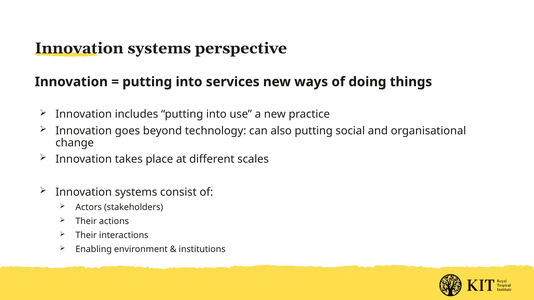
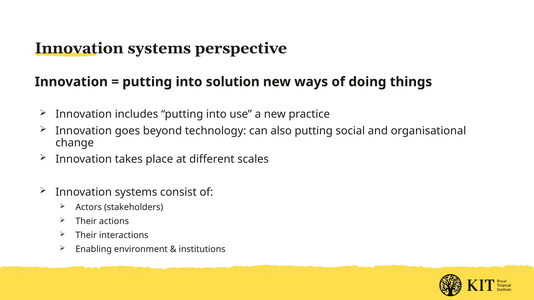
services: services -> solution (233, 82)
